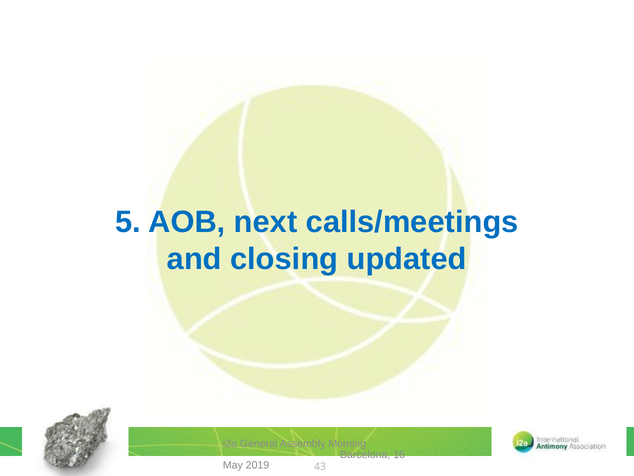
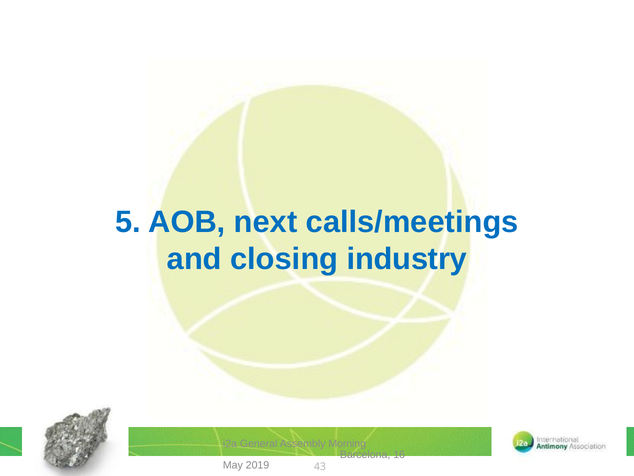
updated: updated -> industry (407, 259)
